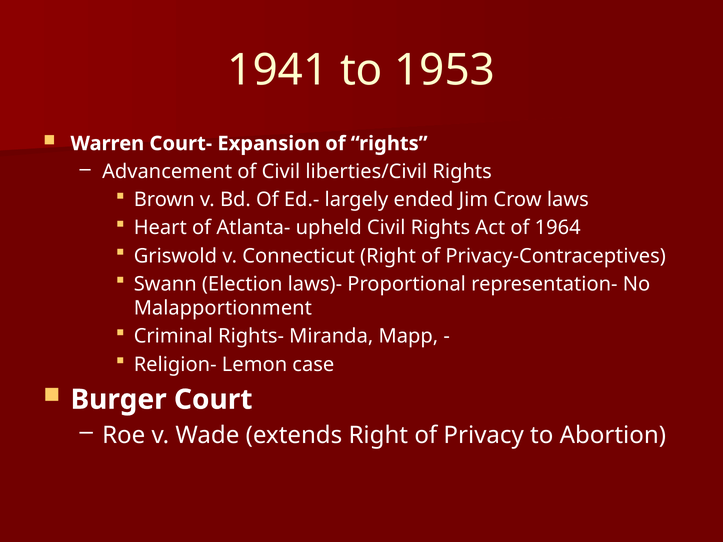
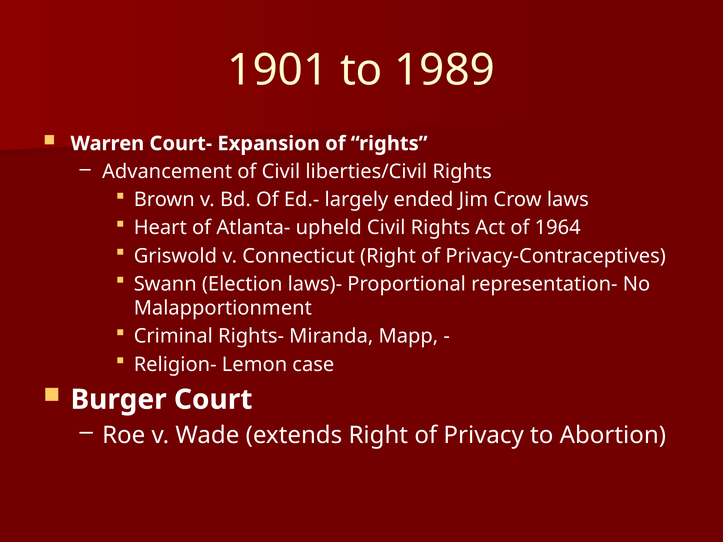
1941: 1941 -> 1901 (278, 70)
1953: 1953 -> 1989 (445, 70)
